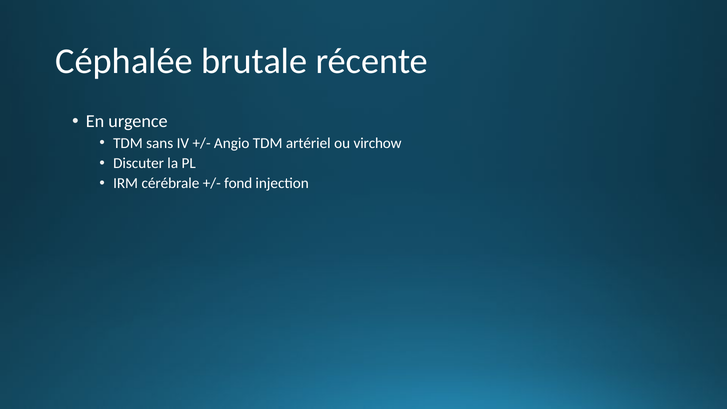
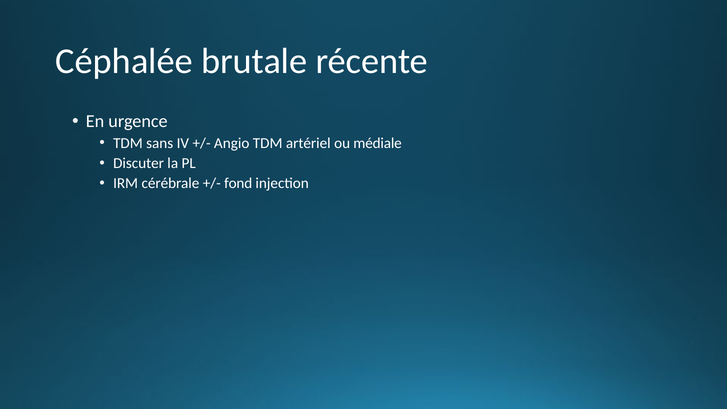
virchow: virchow -> médiale (378, 143)
